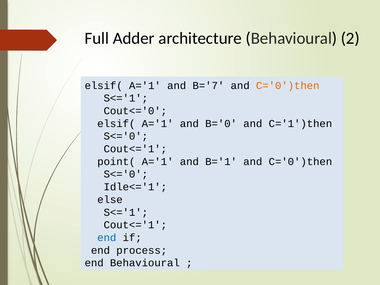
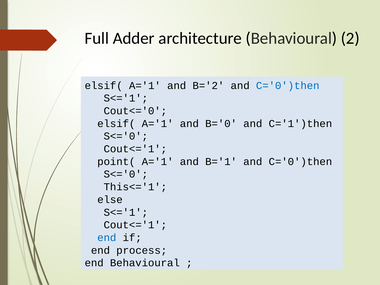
B='7: B='7 -> B='2 (208, 86)
C='0')then colour: orange -> blue (288, 86)
Idle<='1: Idle<='1 -> This<='1 (135, 187)
